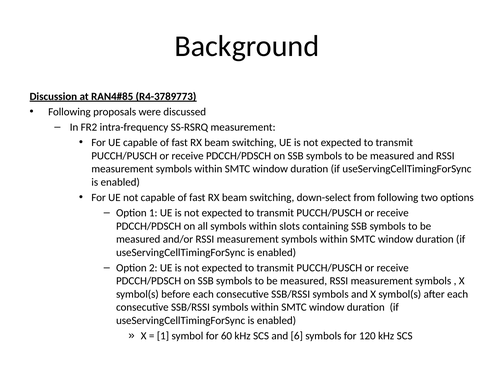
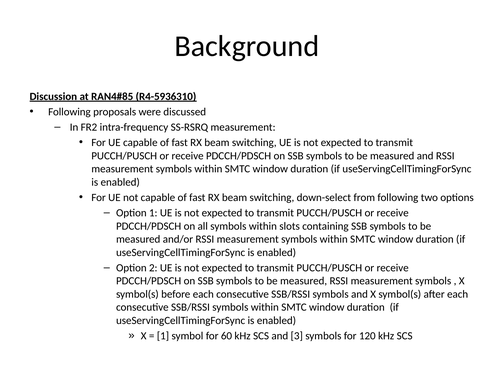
R4-3789773: R4-3789773 -> R4-5936310 (166, 96)
6: 6 -> 3 (297, 335)
